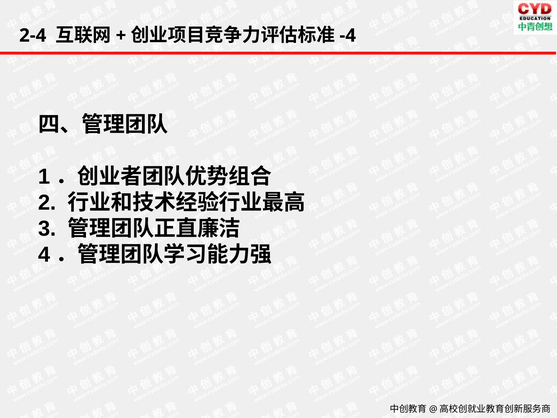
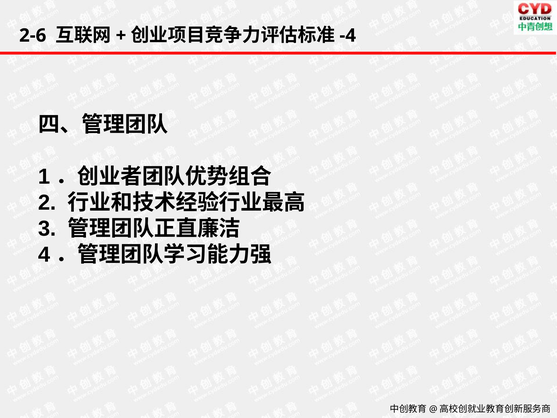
2-4: 2-4 -> 2-6 (33, 35)
